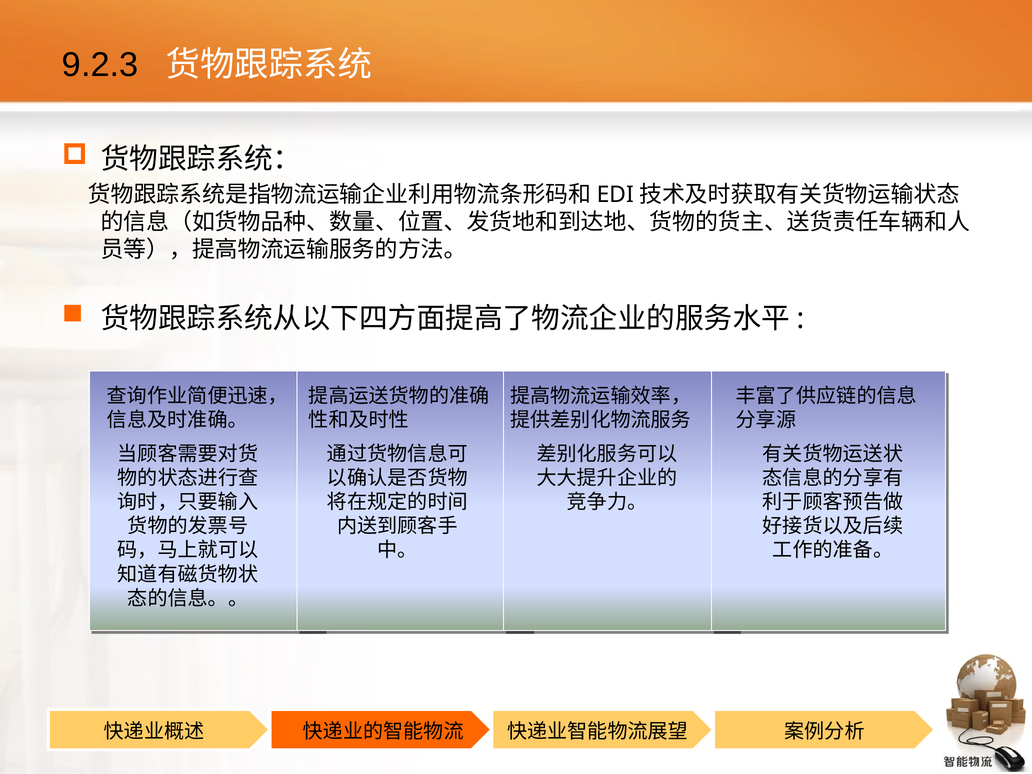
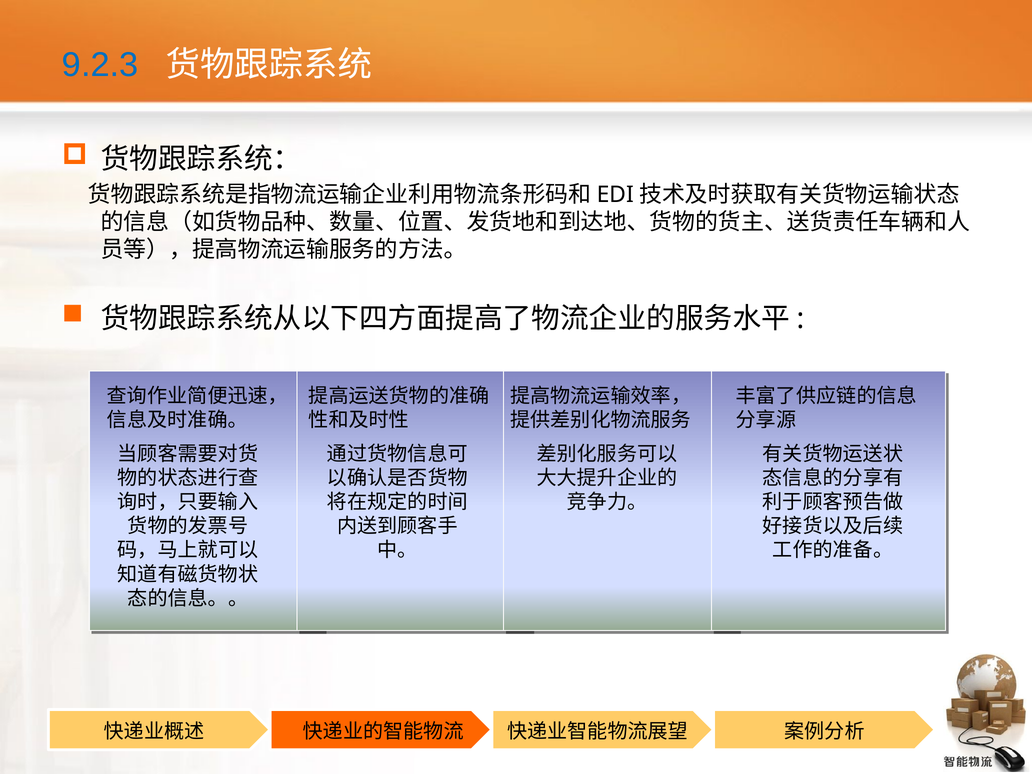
9.2.3 colour: black -> blue (100, 65)
